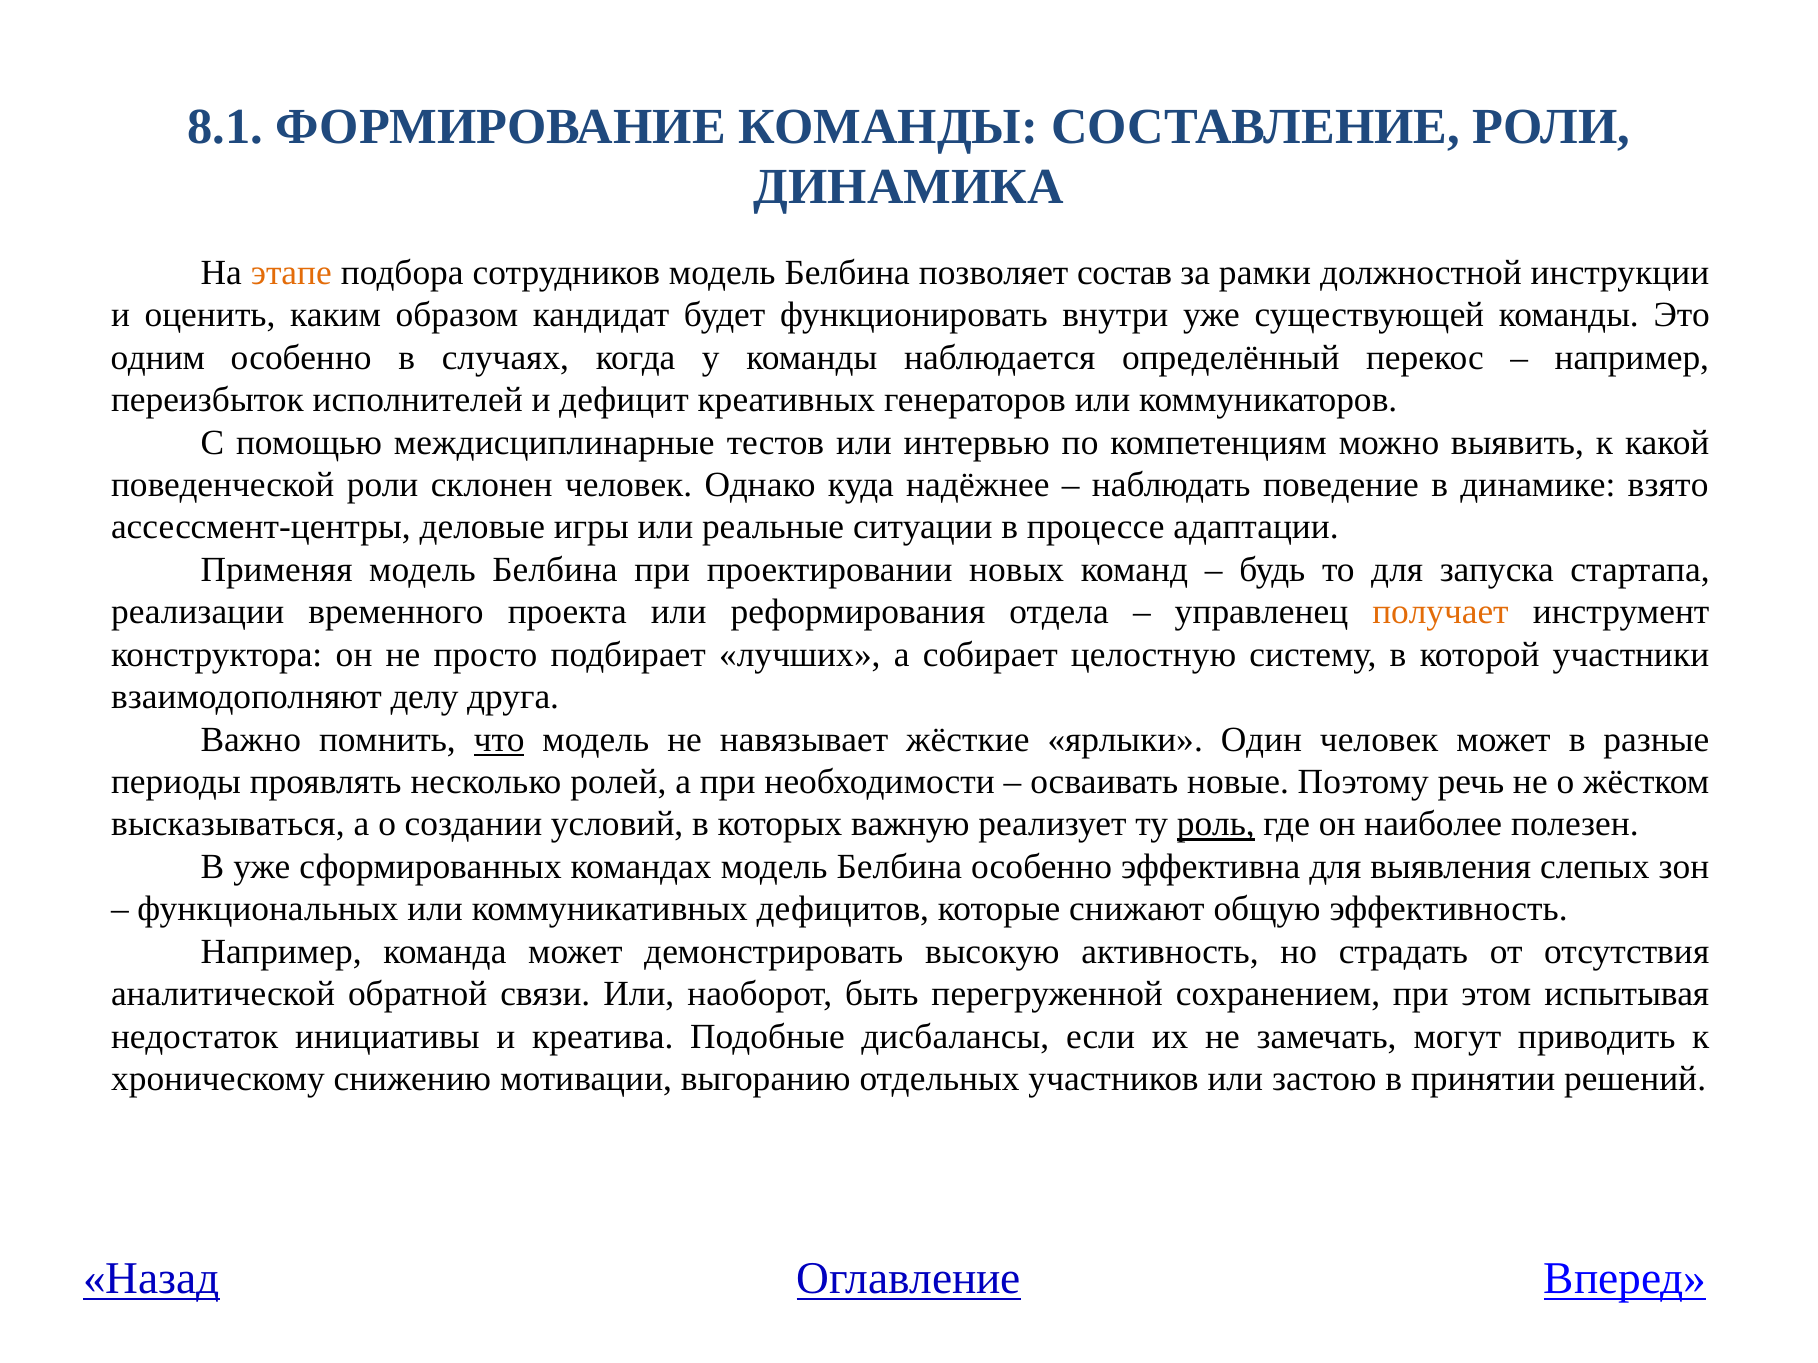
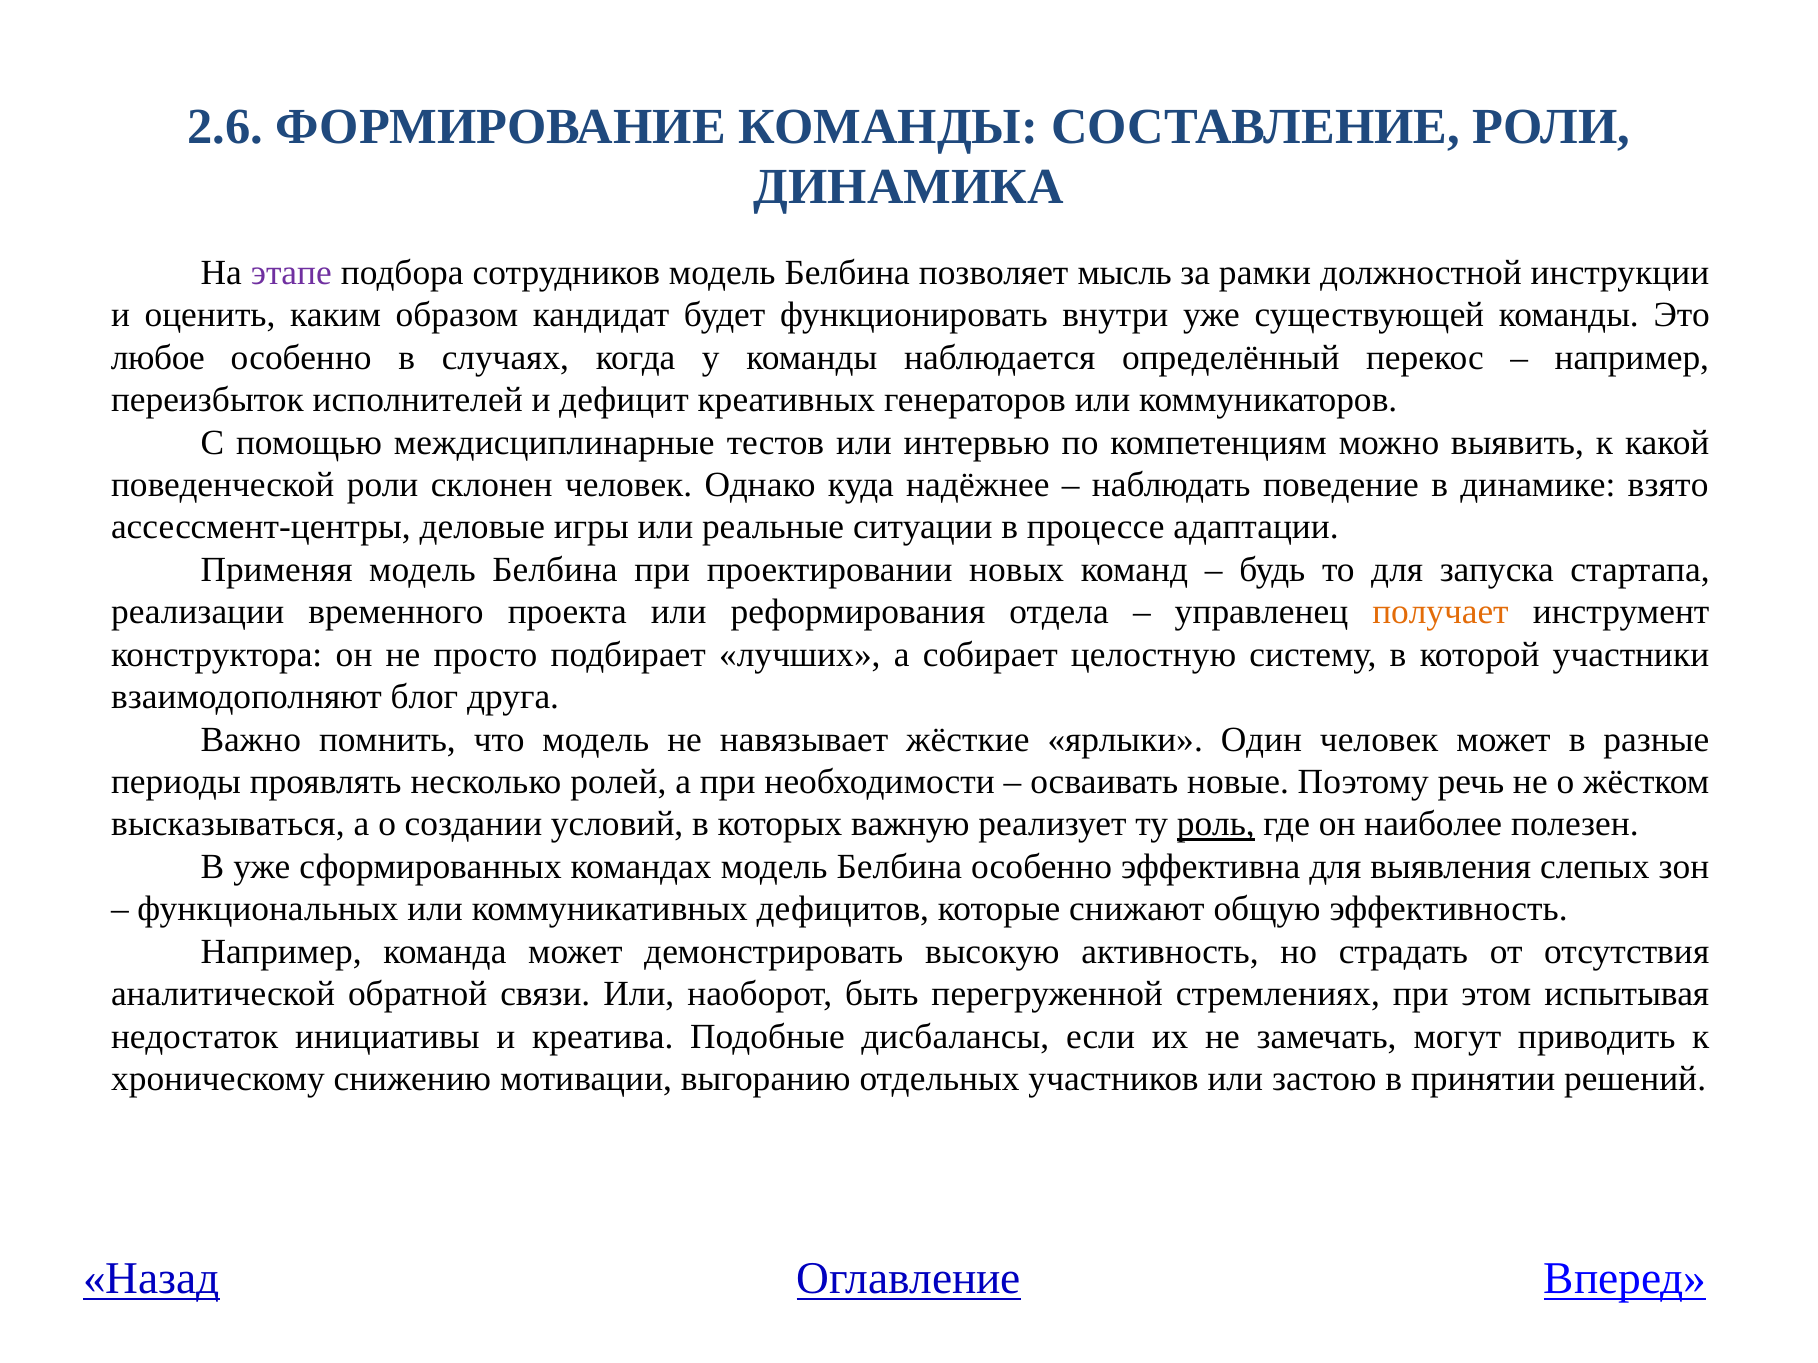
8.1: 8.1 -> 2.6 (226, 127)
этапе colour: orange -> purple (291, 273)
состав: состав -> мысль (1125, 273)
одним: одним -> любое (158, 358)
делу: делу -> блог (424, 697)
что underline: present -> none (499, 740)
сохранением: сохранением -> стремлениях (1278, 994)
